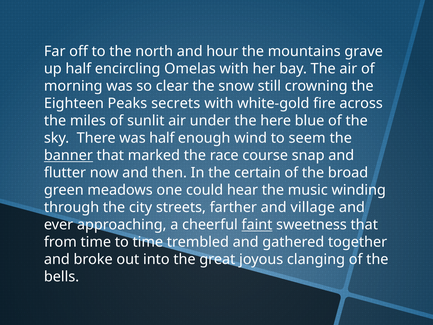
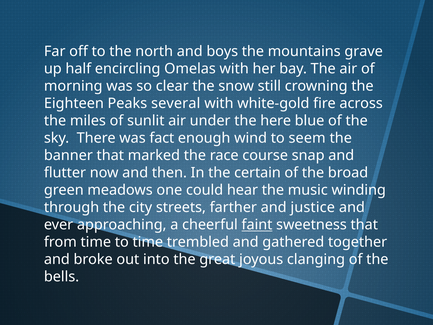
hour: hour -> boys (222, 51)
secrets: secrets -> several (176, 103)
was half: half -> fact (162, 138)
banner underline: present -> none (68, 155)
village: village -> justice (313, 207)
